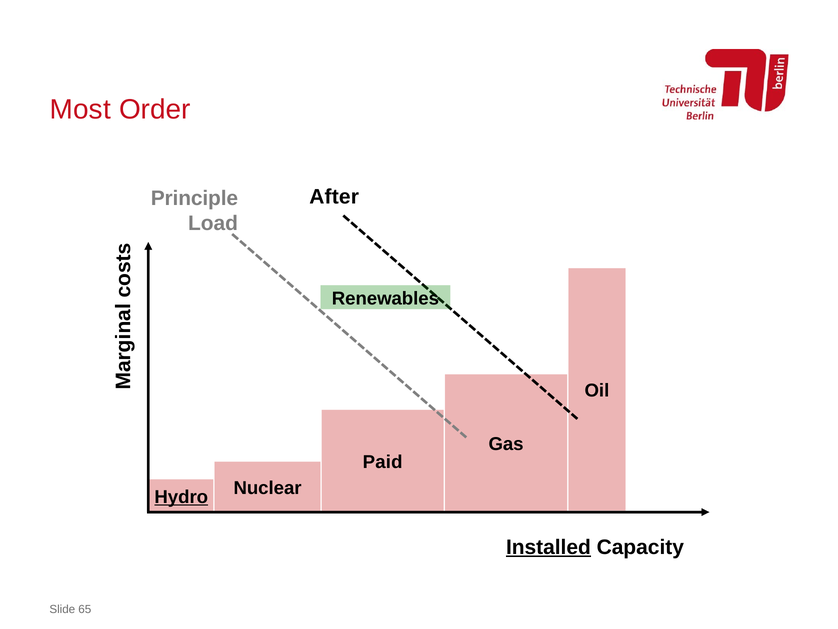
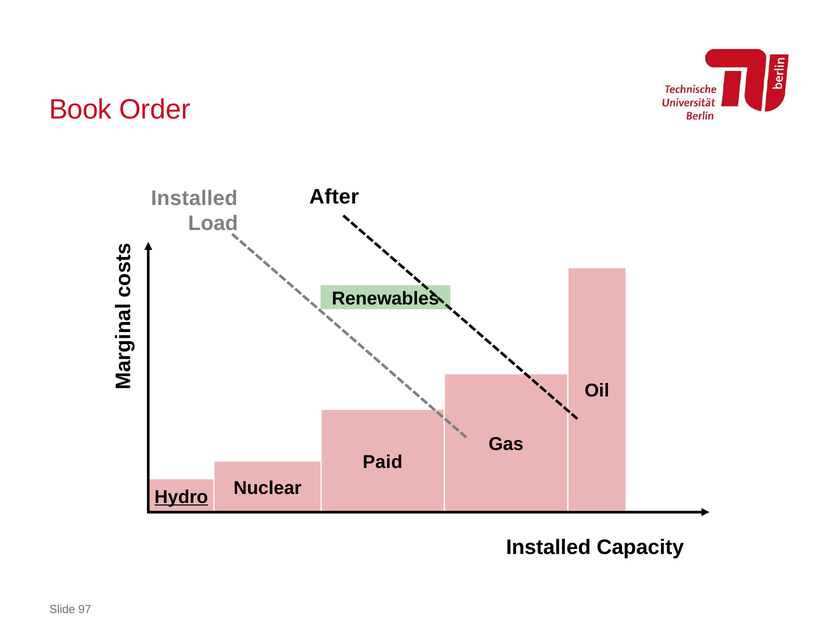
Most: Most -> Book (81, 110)
Principle: Principle -> Installed (194, 198)
Installed underline: present -> none (548, 547)
65: 65 -> 97 (85, 609)
